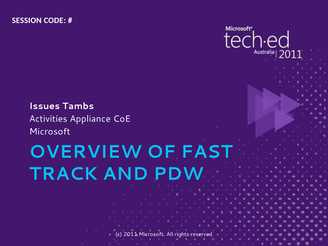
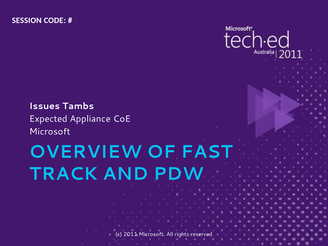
Activities: Activities -> Expected (48, 119)
